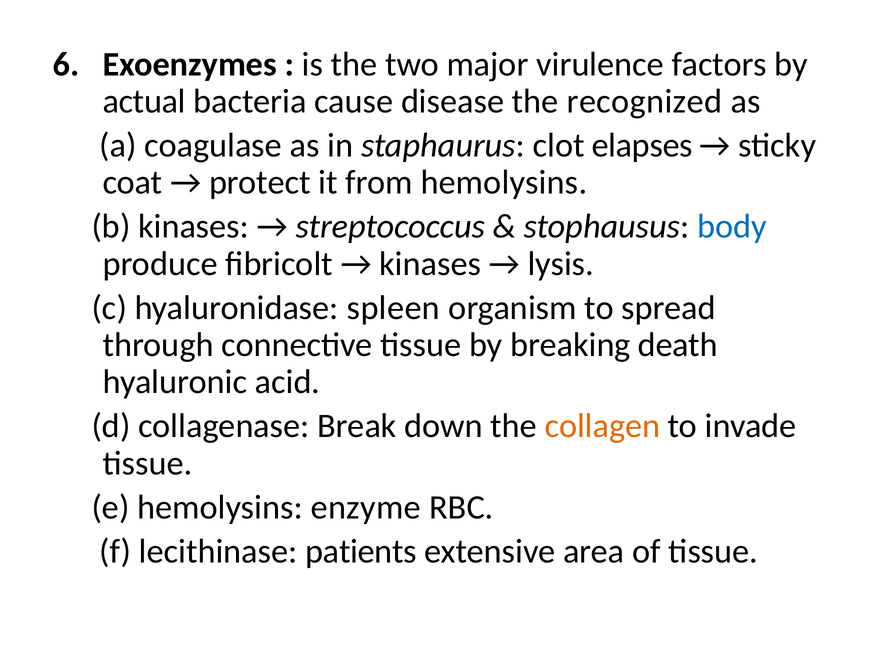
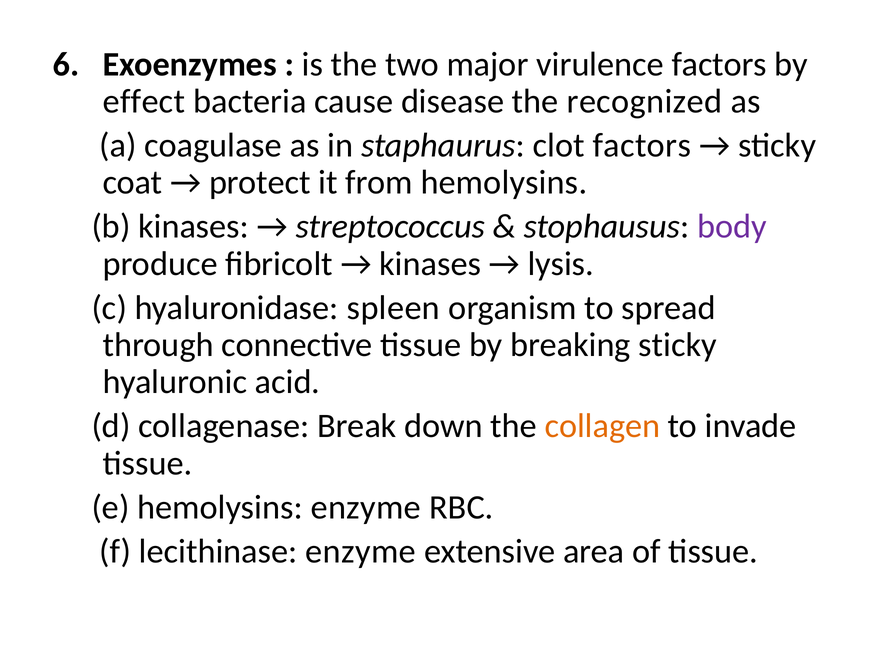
actual: actual -> effect (144, 101)
clot elapses: elapses -> factors (642, 145)
body colour: blue -> purple (732, 227)
breaking death: death -> sticky (678, 345)
lecithinase patients: patients -> enzyme (361, 552)
